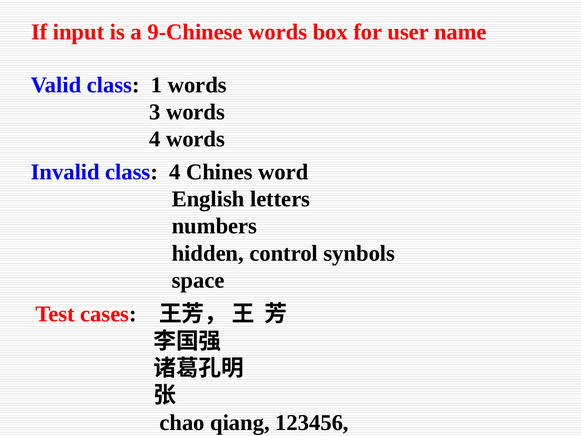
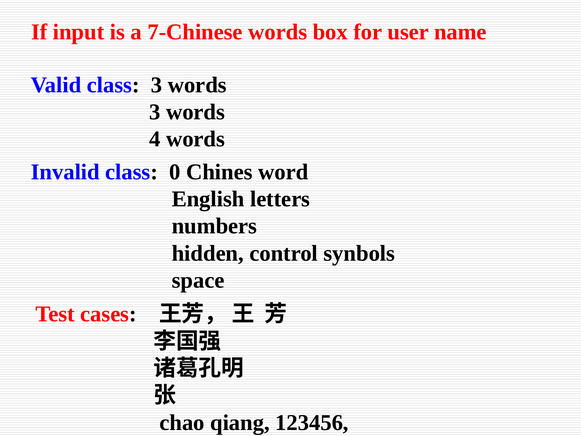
9-Chinese: 9-Chinese -> 7-Chinese (195, 32)
class 1: 1 -> 3 (157, 85)
class 4: 4 -> 0 (175, 172)
